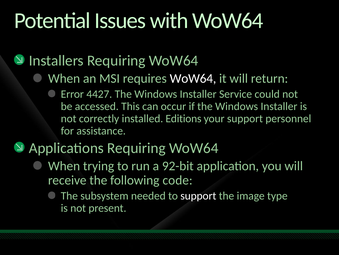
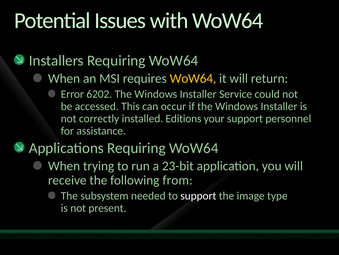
WoW64 colour: white -> yellow (193, 78)
4427: 4427 -> 6202 (99, 94)
92-bit: 92-bit -> 23-bit (178, 166)
code: code -> from (178, 180)
